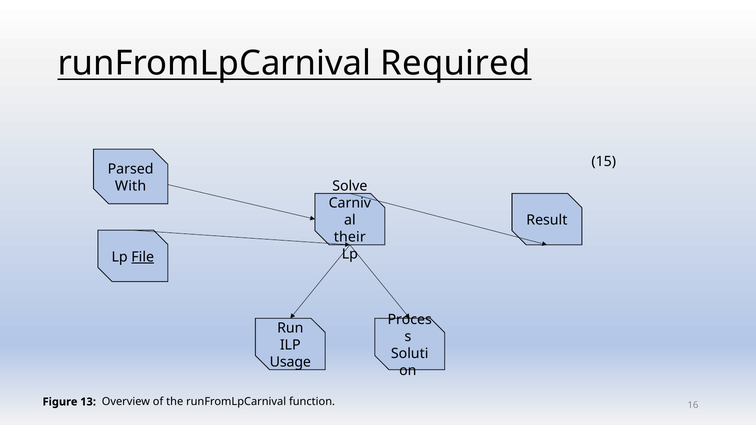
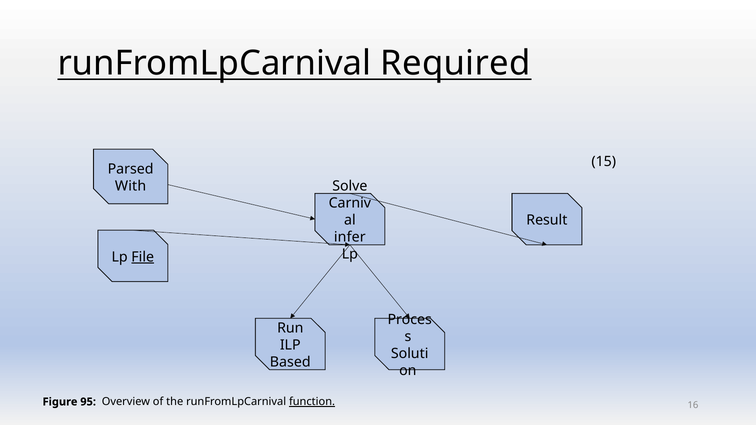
their: their -> infer (350, 237)
Usage: Usage -> Based (290, 362)
13: 13 -> 95 (88, 402)
function underline: none -> present (312, 402)
